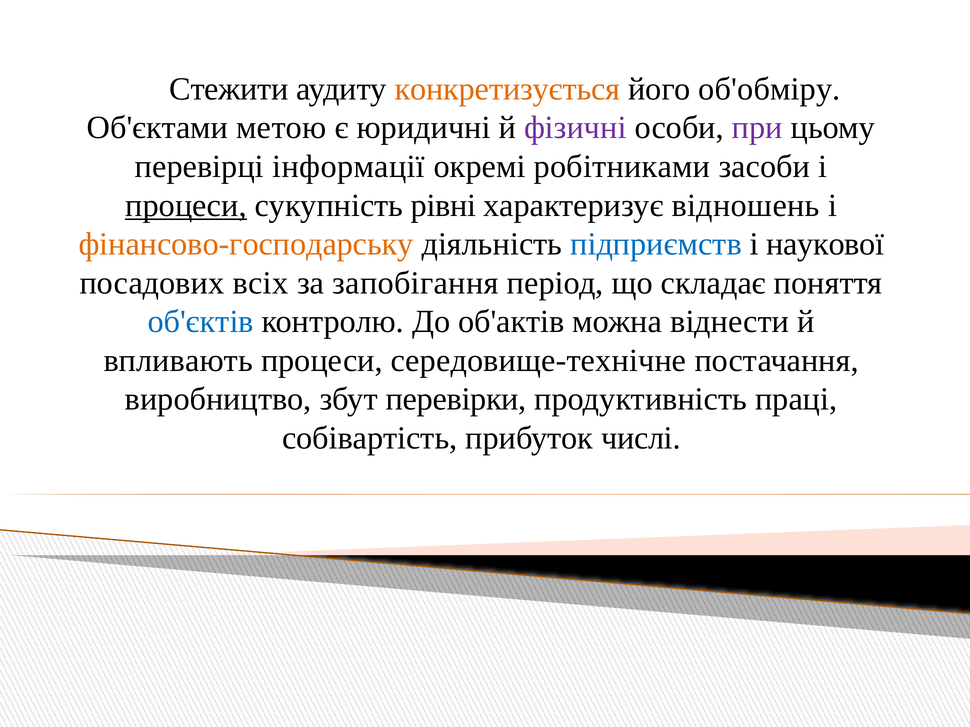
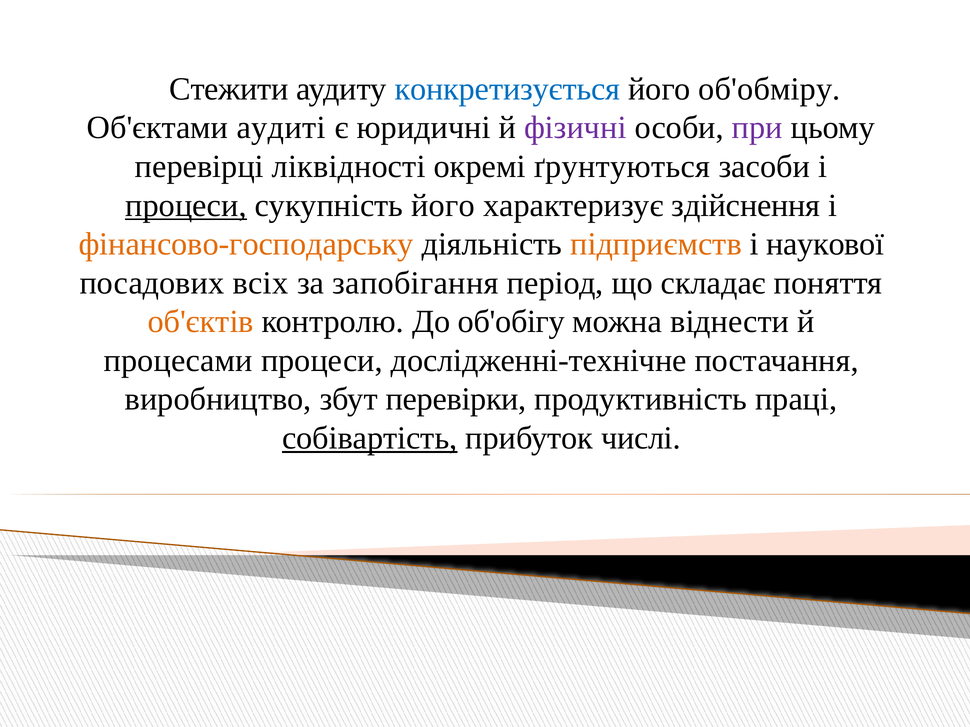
конкретизується colour: orange -> blue (507, 89)
метою: метою -> аудиті (281, 128)
інформації: інформації -> ліквідності (349, 167)
робітниками: робітниками -> ґрунтуються (622, 167)
сукупність рівні: рівні -> його (443, 206)
відношень: відношень -> здійснення (746, 206)
підприємств colour: blue -> orange (656, 244)
об'єктів colour: blue -> orange (201, 322)
об'актів: об'актів -> об'обігу (511, 322)
впливають: впливають -> процесами (178, 361)
середовище-технічне: середовище-технічне -> дослідженні-технічне (539, 361)
собівартість underline: none -> present (370, 438)
